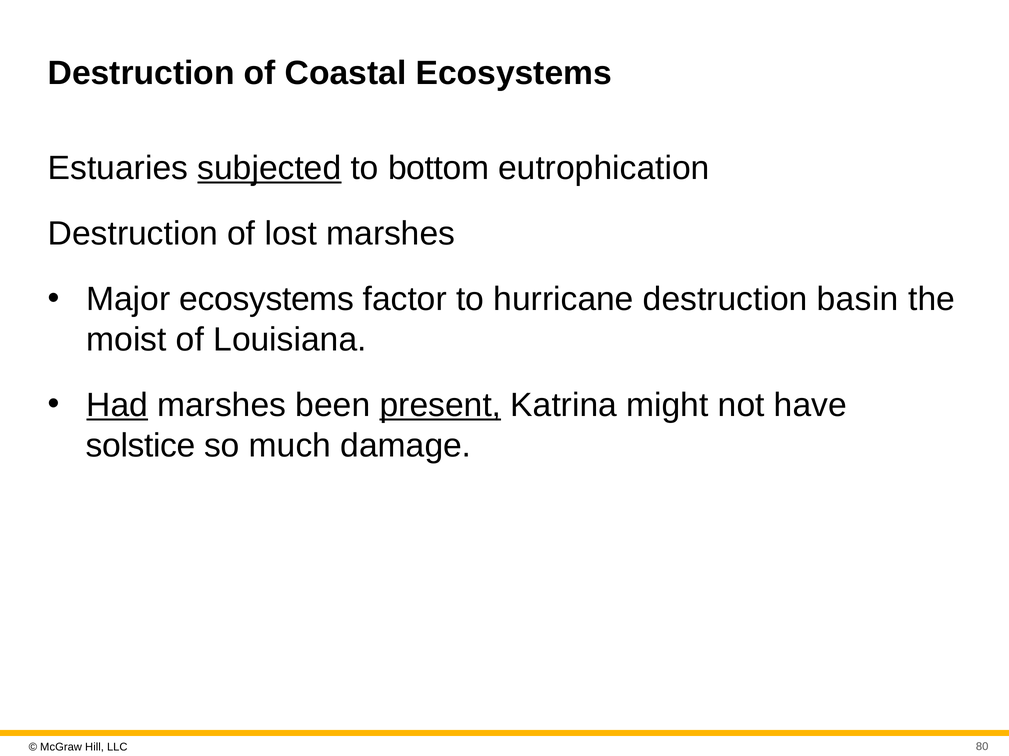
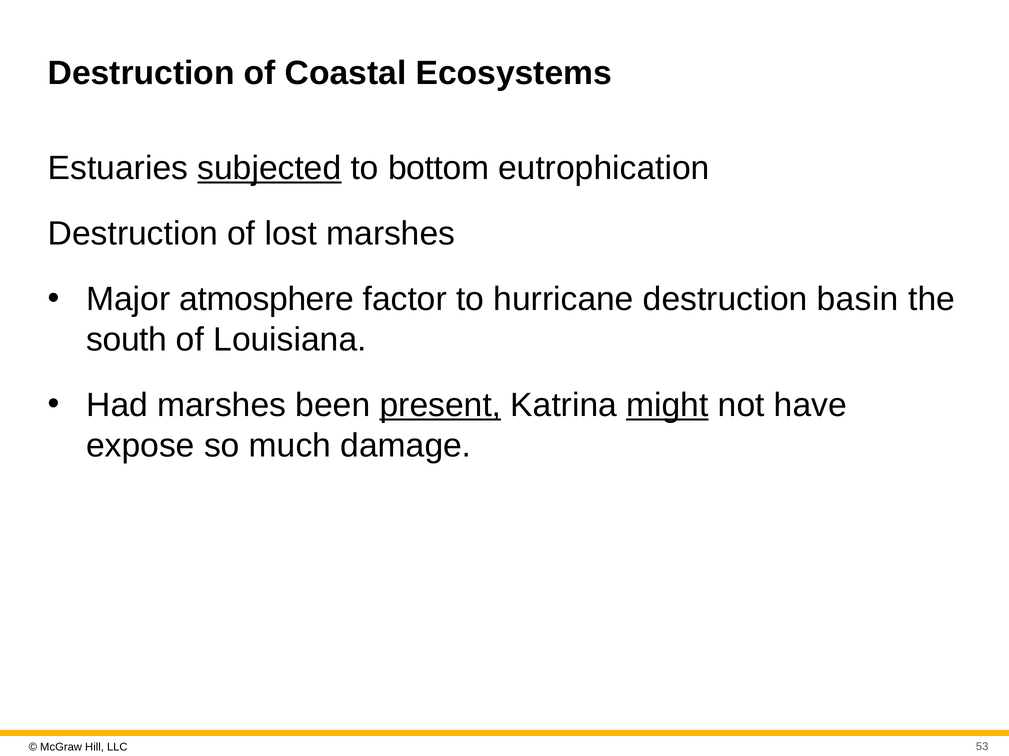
Major ecosystems: ecosystems -> atmosphere (267, 300)
moist: moist -> south (127, 340)
Had underline: present -> none (117, 406)
might underline: none -> present (667, 406)
solstice: solstice -> expose (140, 446)
80: 80 -> 53 (982, 747)
